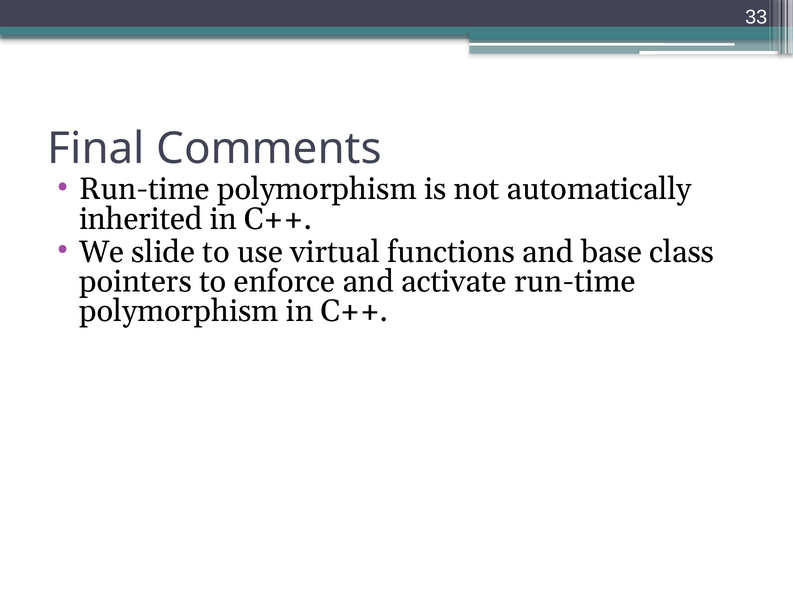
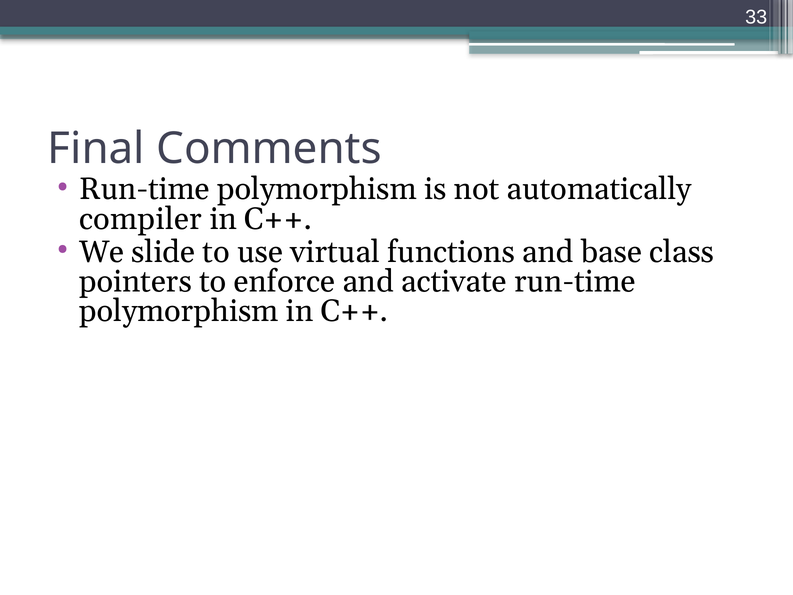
inherited: inherited -> compiler (141, 219)
